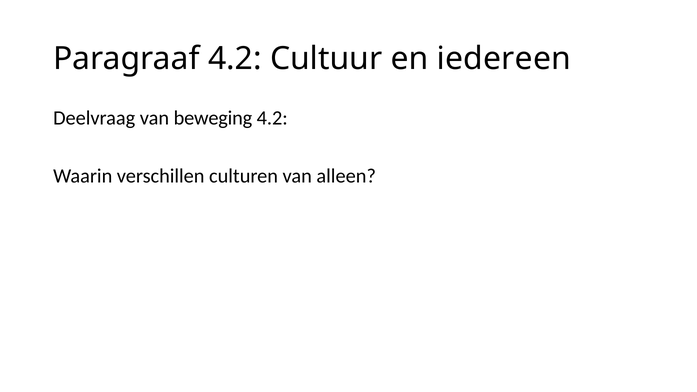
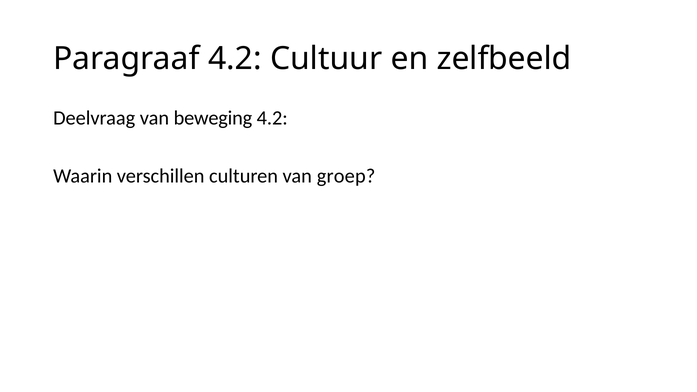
iedereen: iedereen -> zelfbeeld (504, 59)
alleen: alleen -> groep (346, 176)
